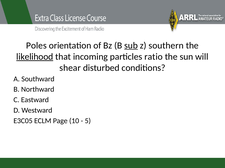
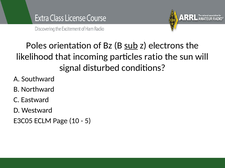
southern: southern -> electrons (166, 46)
likelihood underline: present -> none (35, 57)
shear: shear -> signal (70, 68)
